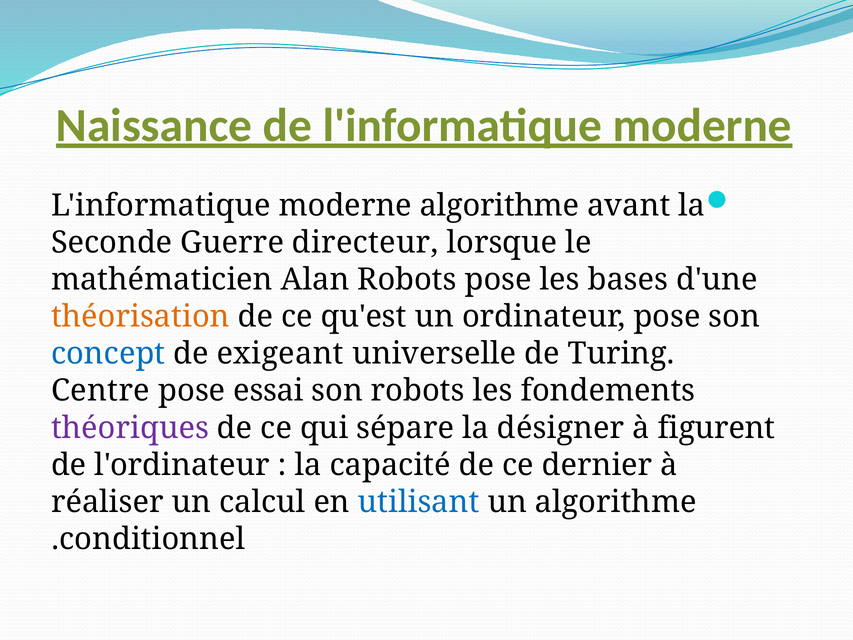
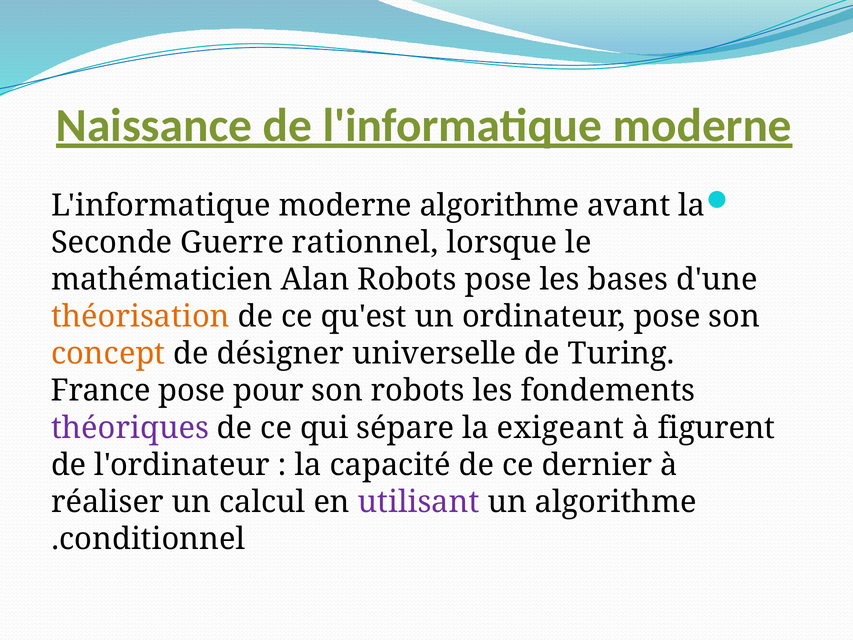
directeur: directeur -> rationnel (365, 242)
concept colour: blue -> orange (108, 354)
exigeant: exigeant -> désigner (280, 354)
Centre: Centre -> France (101, 391)
essai: essai -> pour (268, 391)
désigner: désigner -> exigeant (561, 428)
utilisant colour: blue -> purple (419, 502)
